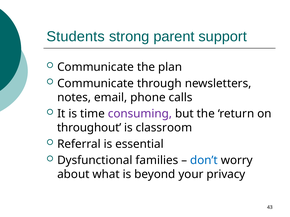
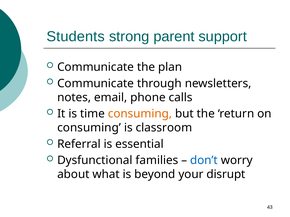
consuming colour: purple -> orange (140, 114)
throughout: throughout -> consuming (89, 128)
privacy: privacy -> disrupt (226, 175)
